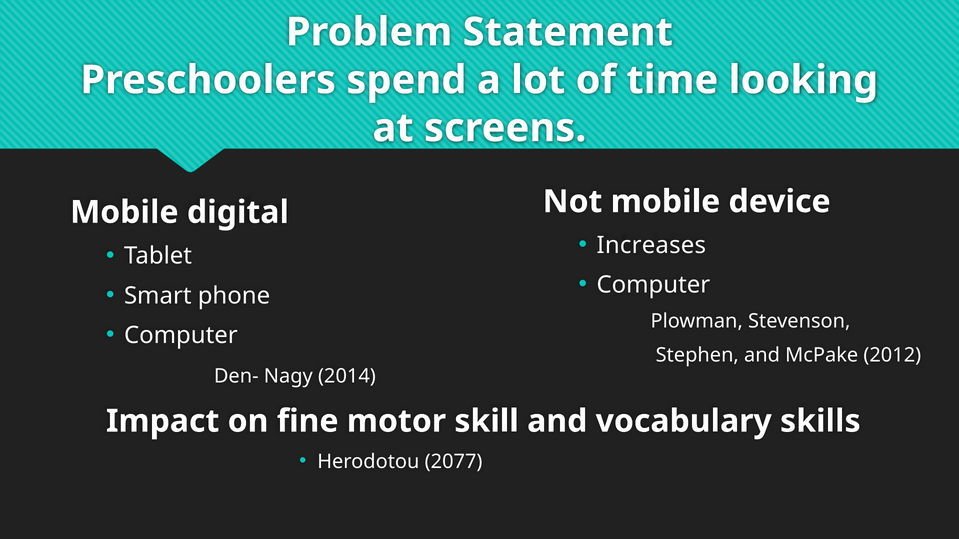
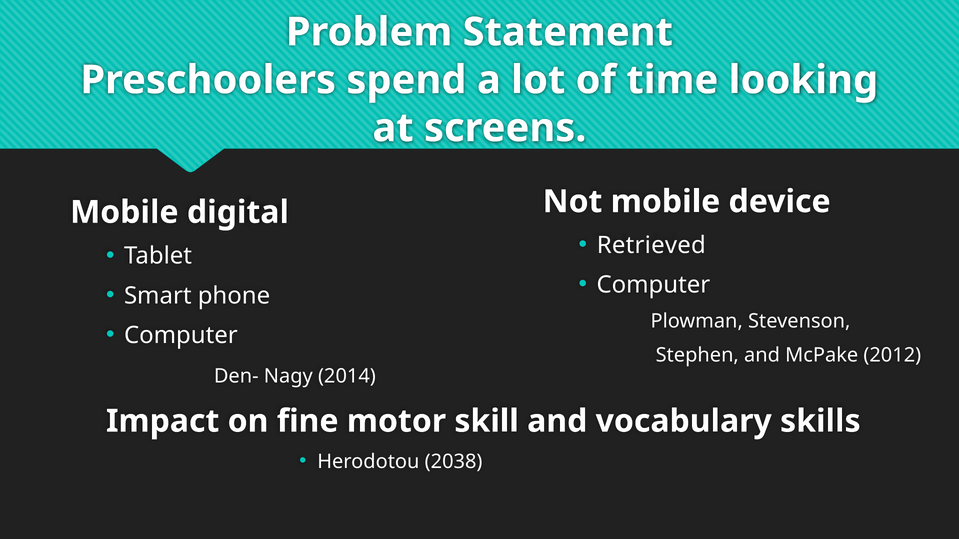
Increases: Increases -> Retrieved (651, 246)
2077: 2077 -> 2038 (454, 462)
